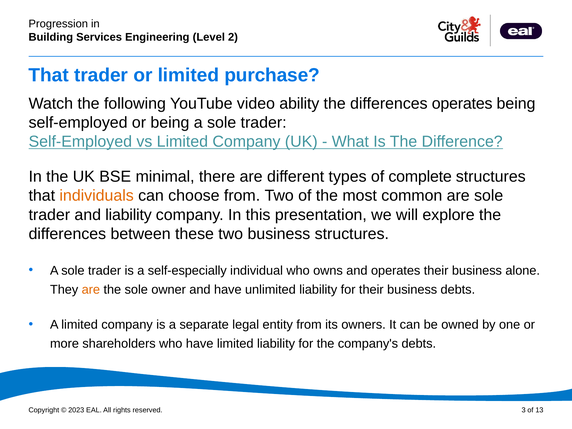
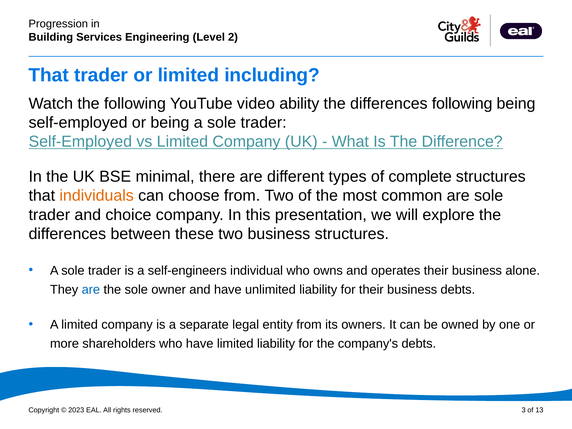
purchase: purchase -> including (272, 75)
differences operates: operates -> following (462, 104)
and liability: liability -> choice (128, 215)
self-especially: self-especially -> self-engineers (187, 271)
are colour: orange -> blue (91, 290)
